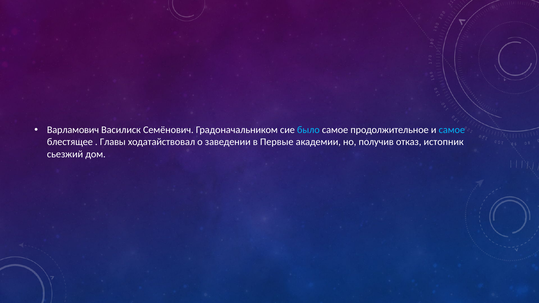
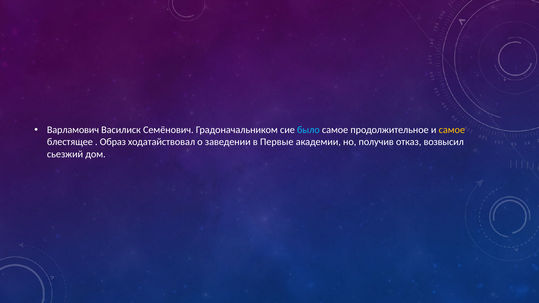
самое colour: light blue -> yellow (452, 130)
Главы: Главы -> Образ (113, 142)
истопник: истопник -> возвысил (444, 142)
